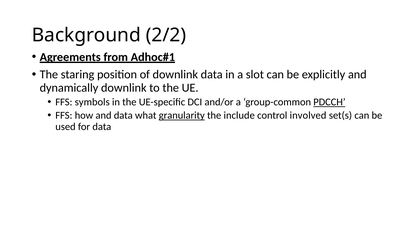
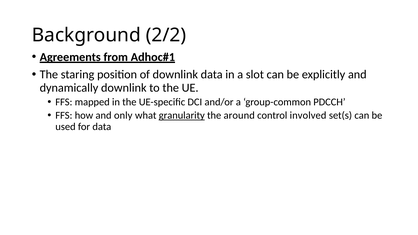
symbols: symbols -> mapped (92, 102)
PDCCH underline: present -> none (329, 102)
and data: data -> only (123, 116)
include: include -> around (239, 116)
